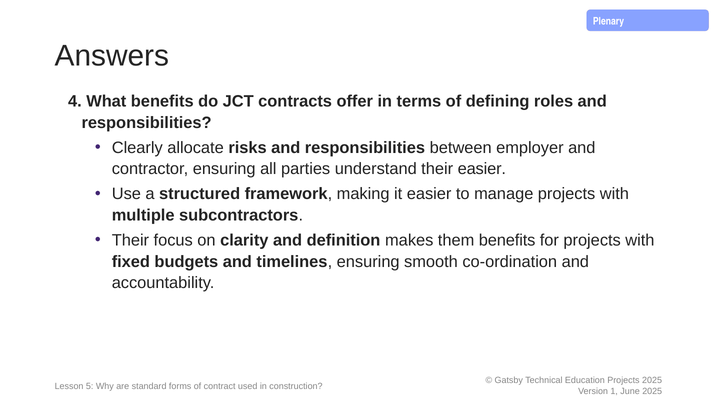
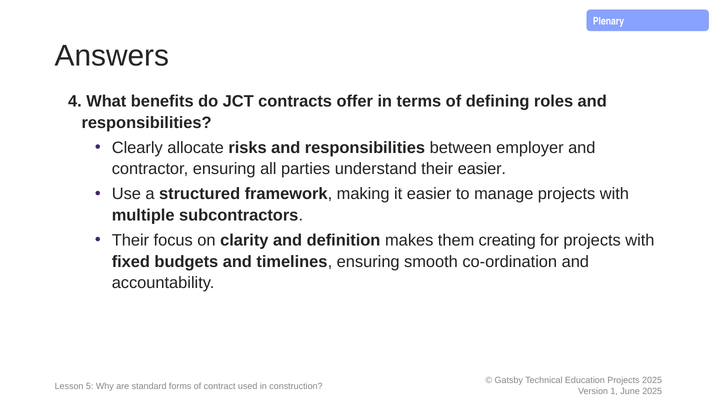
them benefits: benefits -> creating (507, 240)
